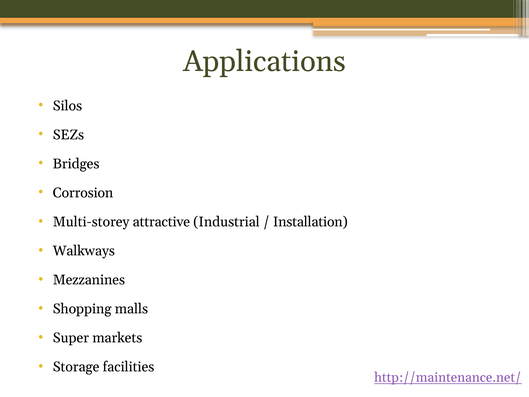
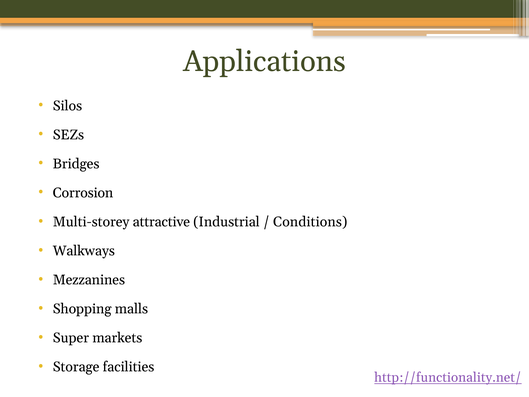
Installation: Installation -> Conditions (310, 222)
http://maintenance.net/: http://maintenance.net/ -> http://functionality.net/ (448, 377)
